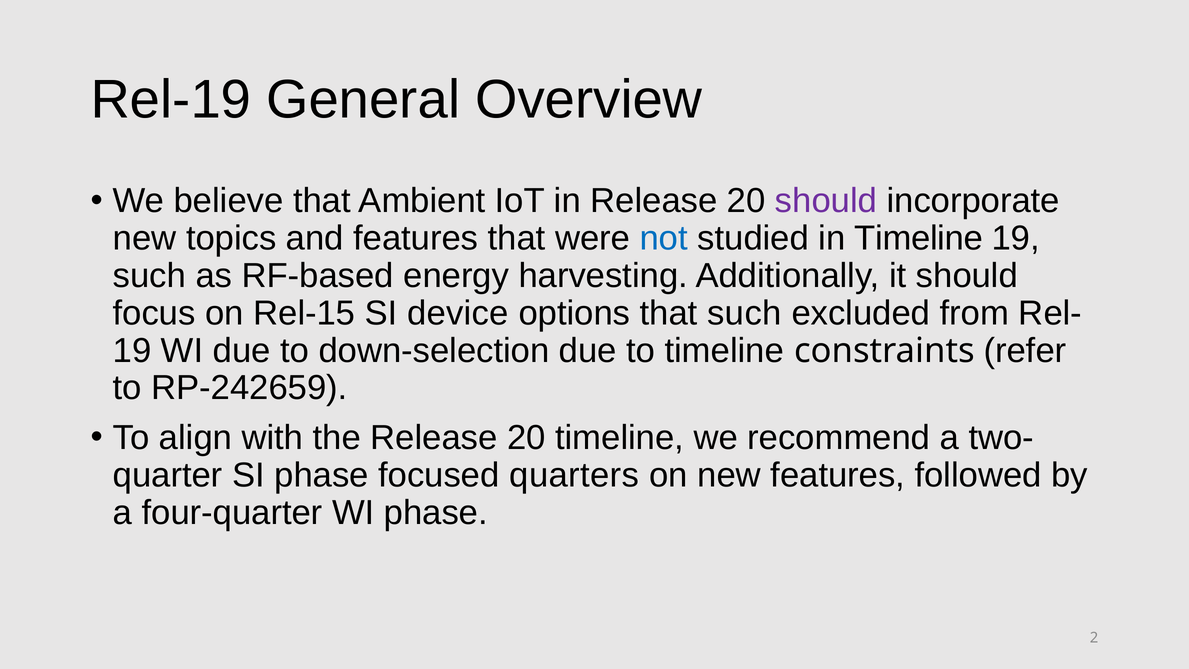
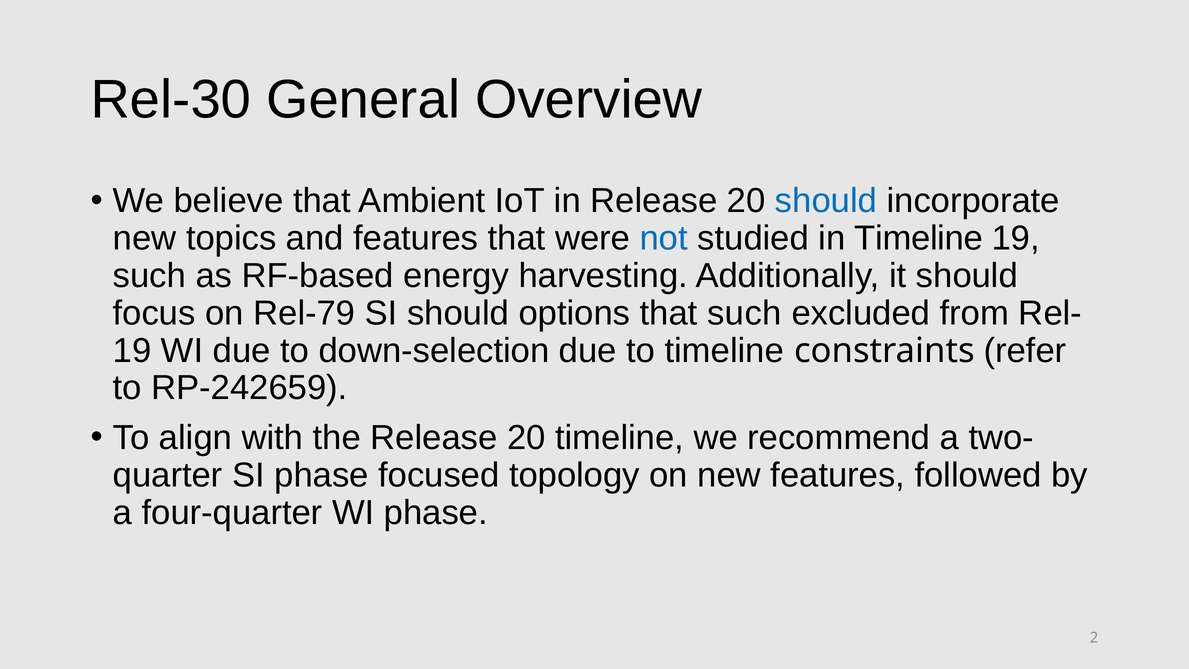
Rel-19: Rel-19 -> Rel-30 (171, 100)
should colour: purple -> blue (826, 201)
Rel-15: Rel-15 -> Rel-79 (304, 313)
SI device: device -> should (458, 313)
quarters: quarters -> topology (574, 475)
